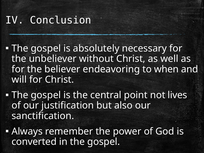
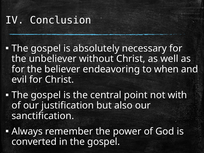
will: will -> evil (19, 80)
lives: lives -> with (177, 95)
